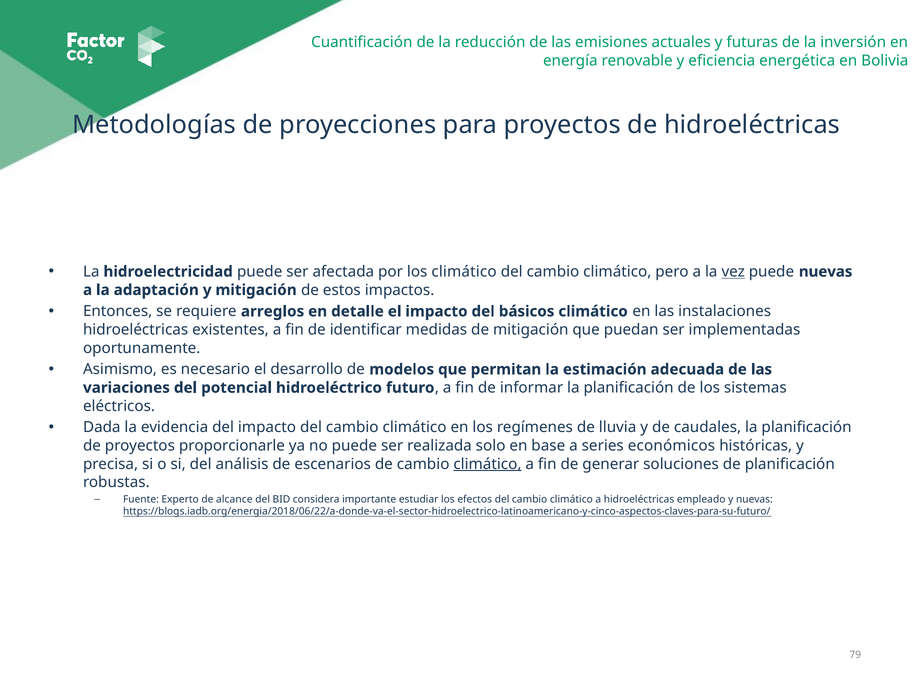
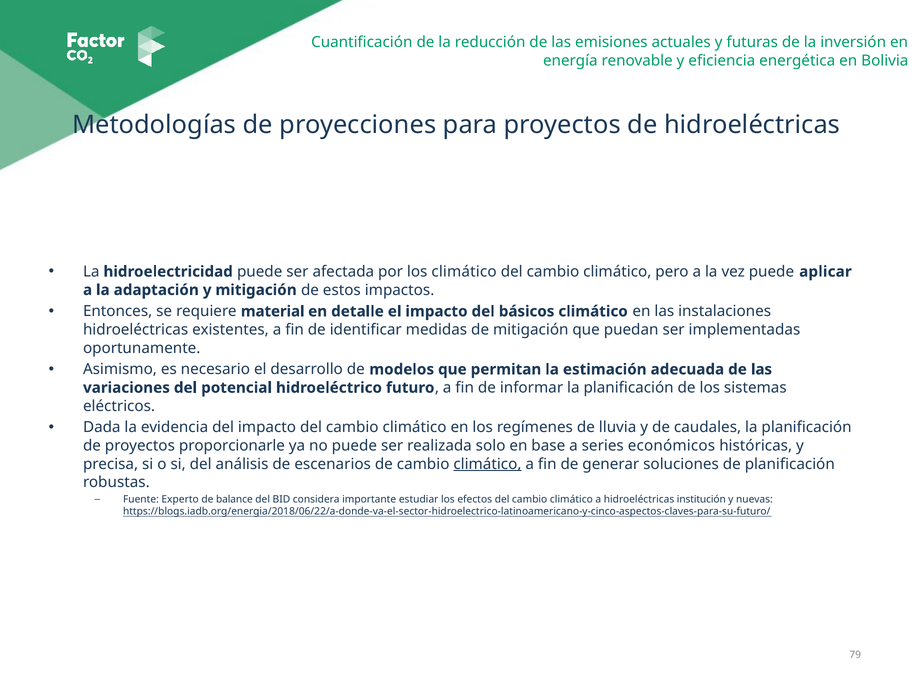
vez underline: present -> none (733, 272)
puede nuevas: nuevas -> aplicar (825, 272)
arreglos: arreglos -> material (273, 311)
alcance: alcance -> balance (234, 499)
empleado: empleado -> institución (701, 499)
